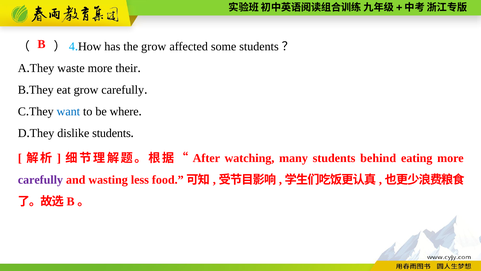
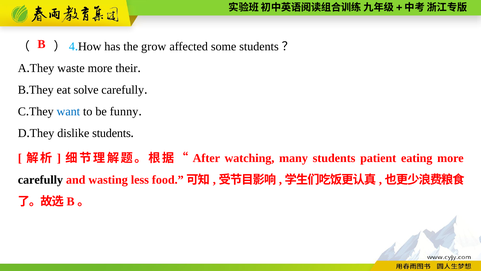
eat grow: grow -> solve (86, 90)
where: where -> funny (124, 111)
behind: behind -> patient (378, 158)
carefully colour: purple -> black (40, 180)
